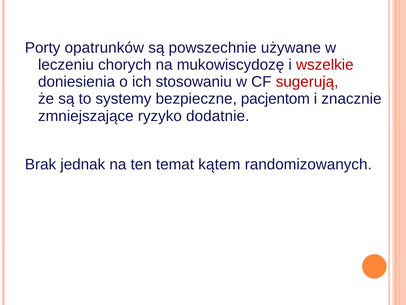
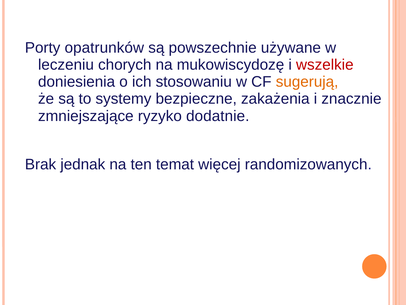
sugerują colour: red -> orange (307, 82)
pacjentom: pacjentom -> zakażenia (275, 99)
kątem: kątem -> więcej (219, 164)
